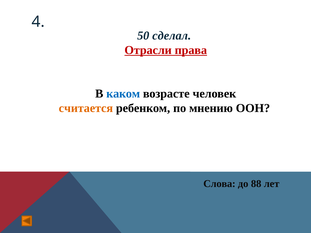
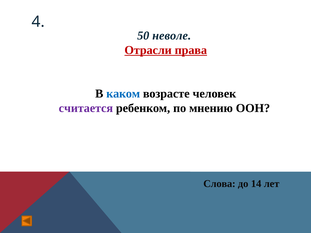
сделал: сделал -> неволе (172, 36)
считается colour: orange -> purple (86, 108)
88: 88 -> 14 (256, 184)
